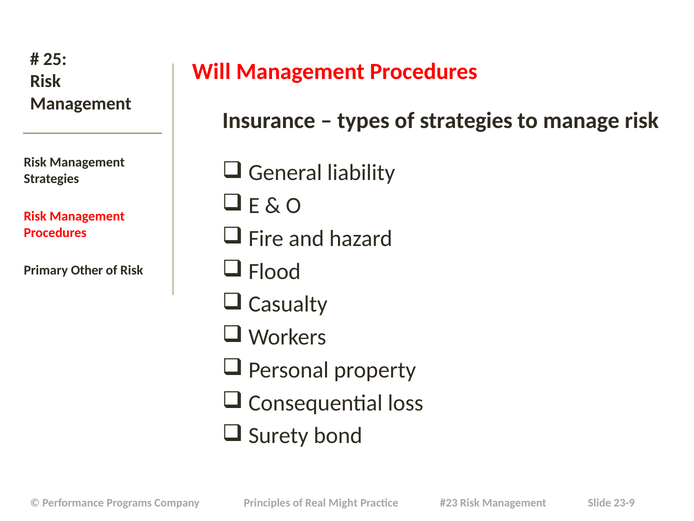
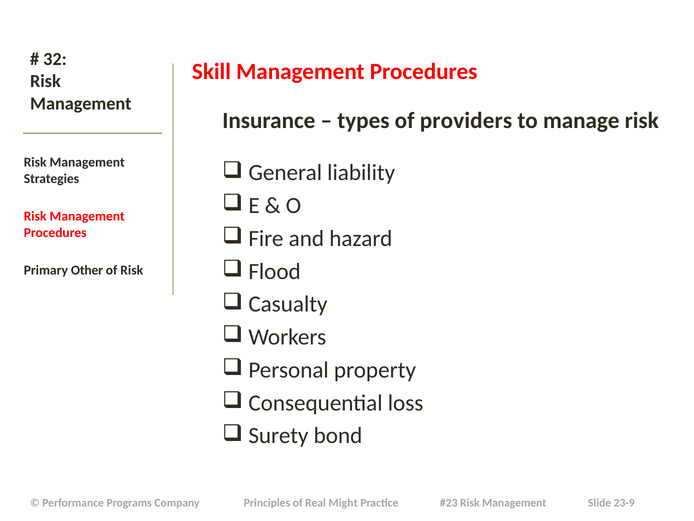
25: 25 -> 32 (55, 59)
Will: Will -> Skill (211, 71)
of strategies: strategies -> providers (466, 121)
